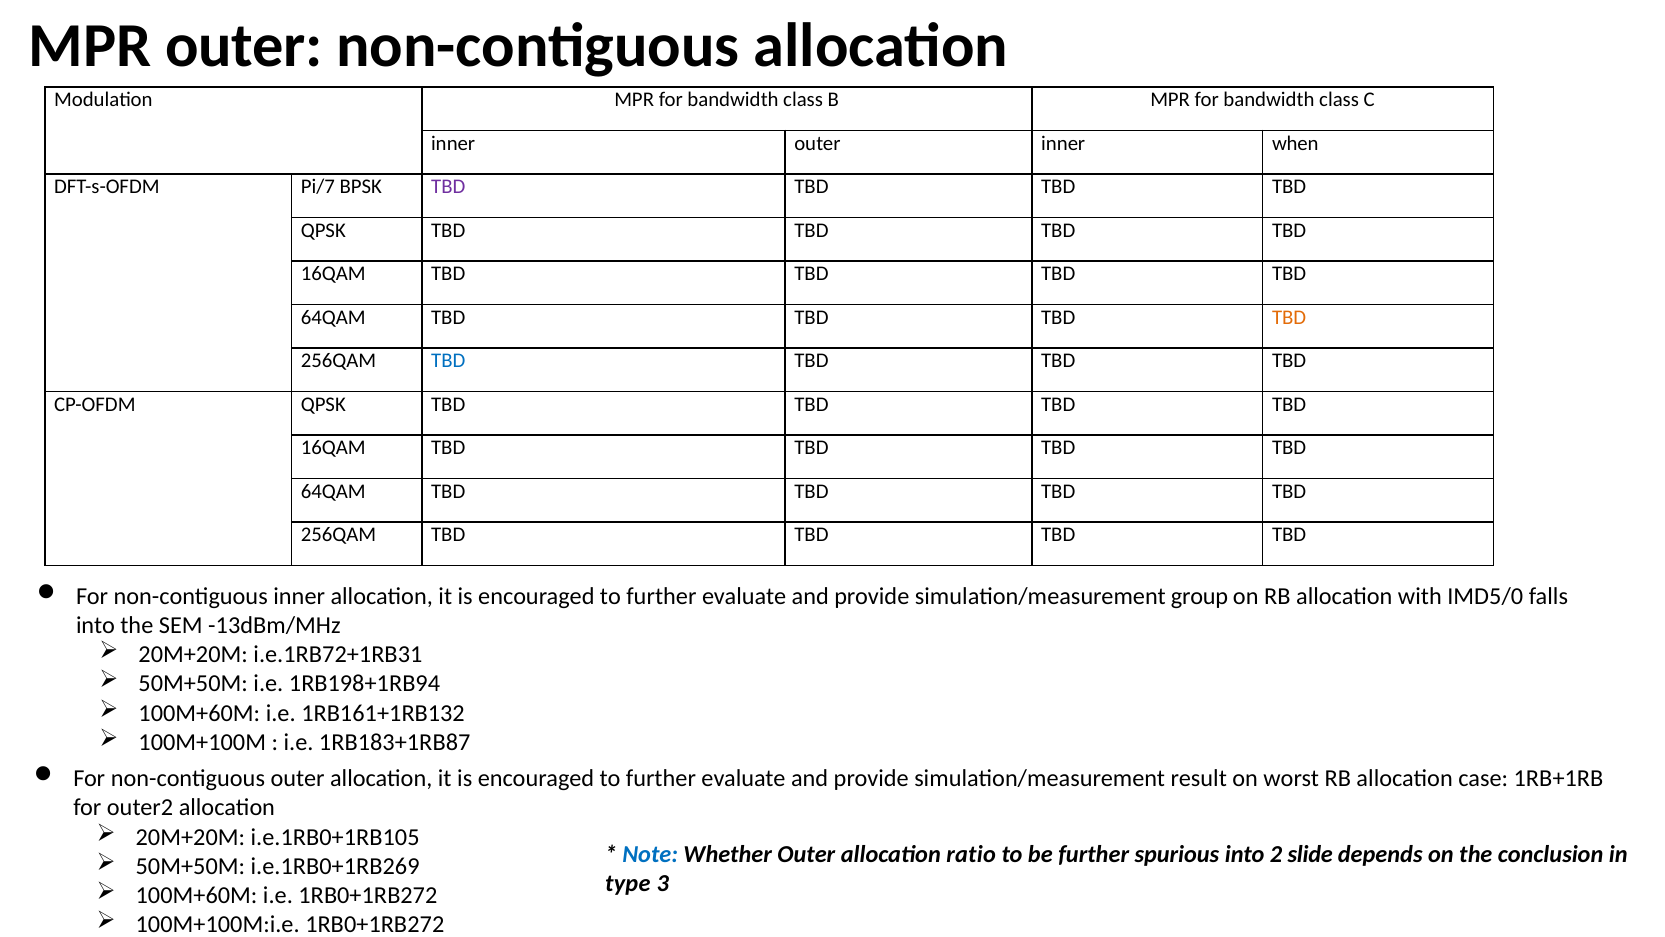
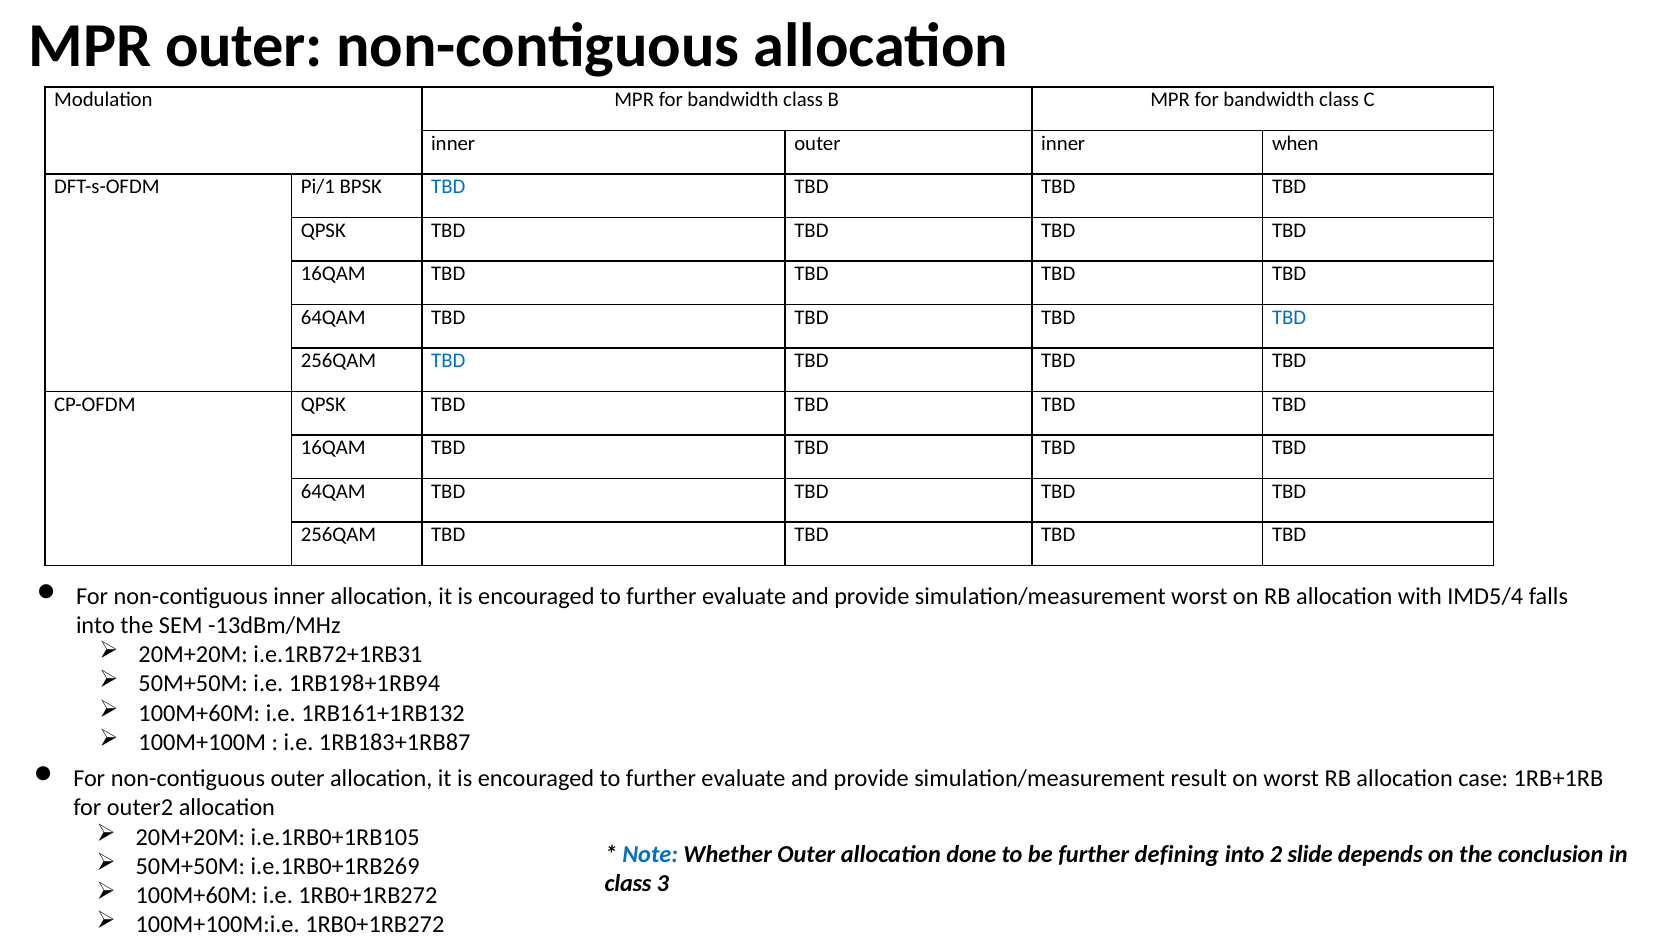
Pi/7: Pi/7 -> Pi/1 (318, 187)
TBD colour: purple -> blue (448, 187)
TBD colour: orange -> blue (1289, 317)
simulation/measurement group: group -> worst (1199, 596)
IMD5/0: IMD5/0 -> IMD5/4 (1485, 596)
ratio: ratio -> done (971, 854)
spurious: spurious -> defining (1177, 854)
type: type -> class (628, 883)
